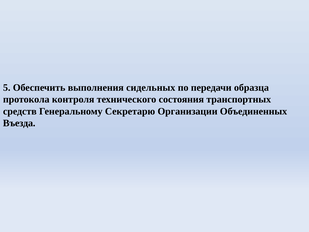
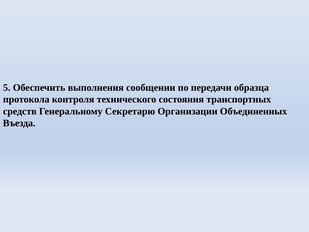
сидельных: сидельных -> сообщении (151, 88)
